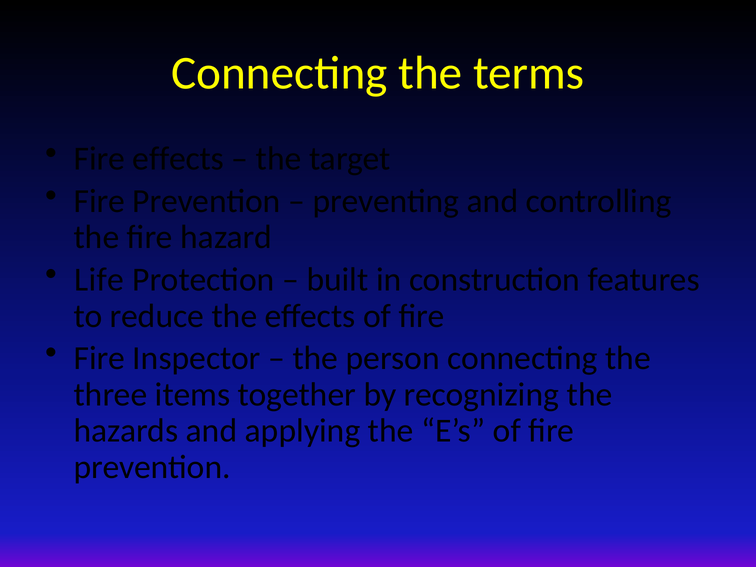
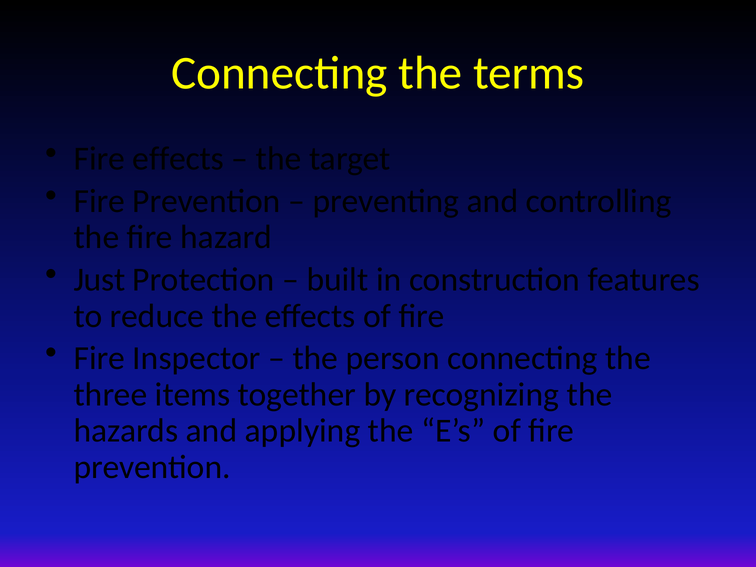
Life: Life -> Just (99, 280)
